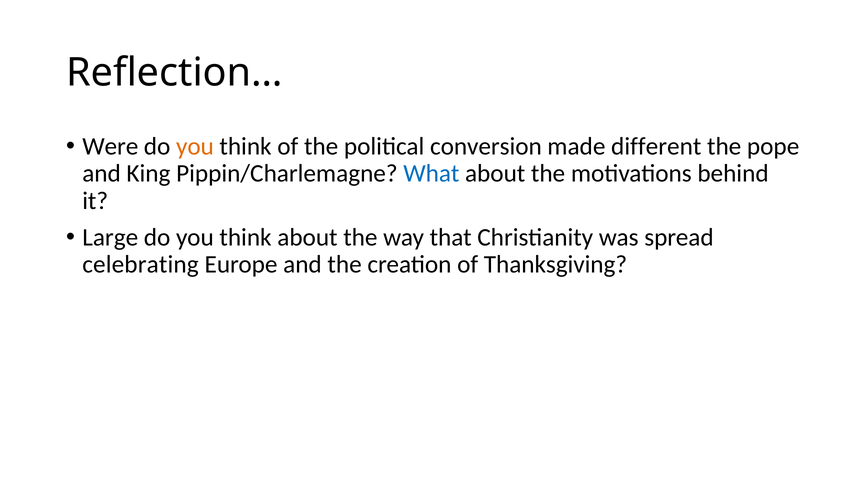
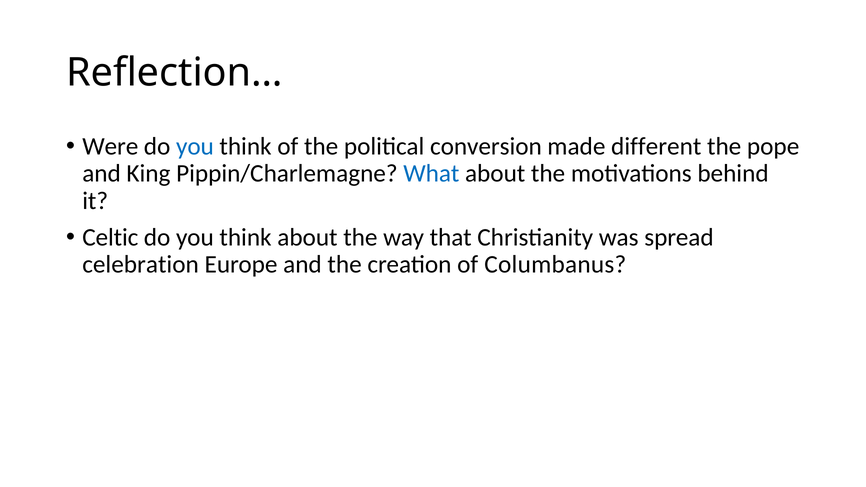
you colour: orange -> blue (195, 146)
Large: Large -> Celtic (110, 237)
celebrating: celebrating -> celebration (141, 265)
Thanksgiving: Thanksgiving -> Columbanus (555, 265)
